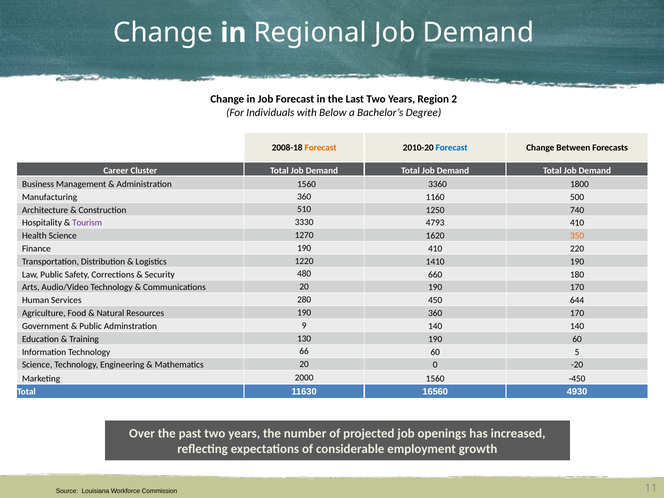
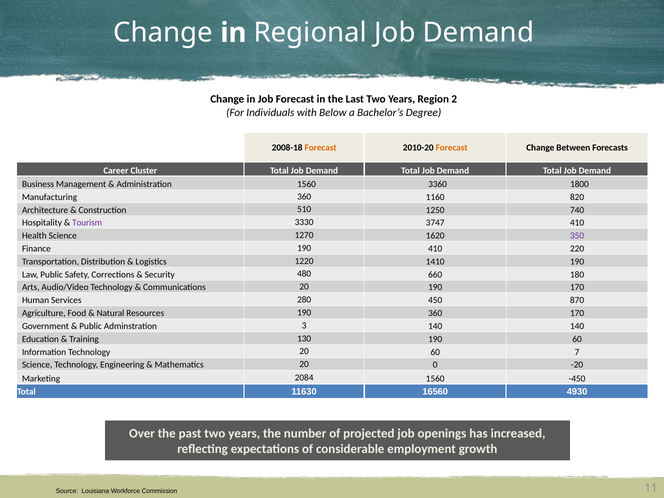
Forecast colour: blue -> orange (452, 148)
500: 500 -> 820 (577, 197)
4793: 4793 -> 3747 (435, 223)
350 colour: orange -> purple (577, 236)
644: 644 -> 870 (577, 300)
9: 9 -> 3 (304, 326)
Technology 66: 66 -> 20 (304, 351)
5: 5 -> 7 (577, 352)
2000: 2000 -> 2084 (304, 378)
